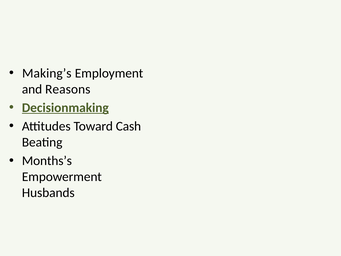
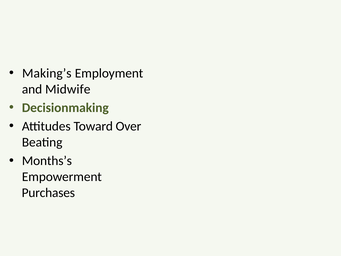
Reasons: Reasons -> Midwife (68, 89)
Decisionmaking underline: present -> none (65, 108)
Cash: Cash -> Over (128, 126)
Husbands: Husbands -> Purchases (48, 193)
